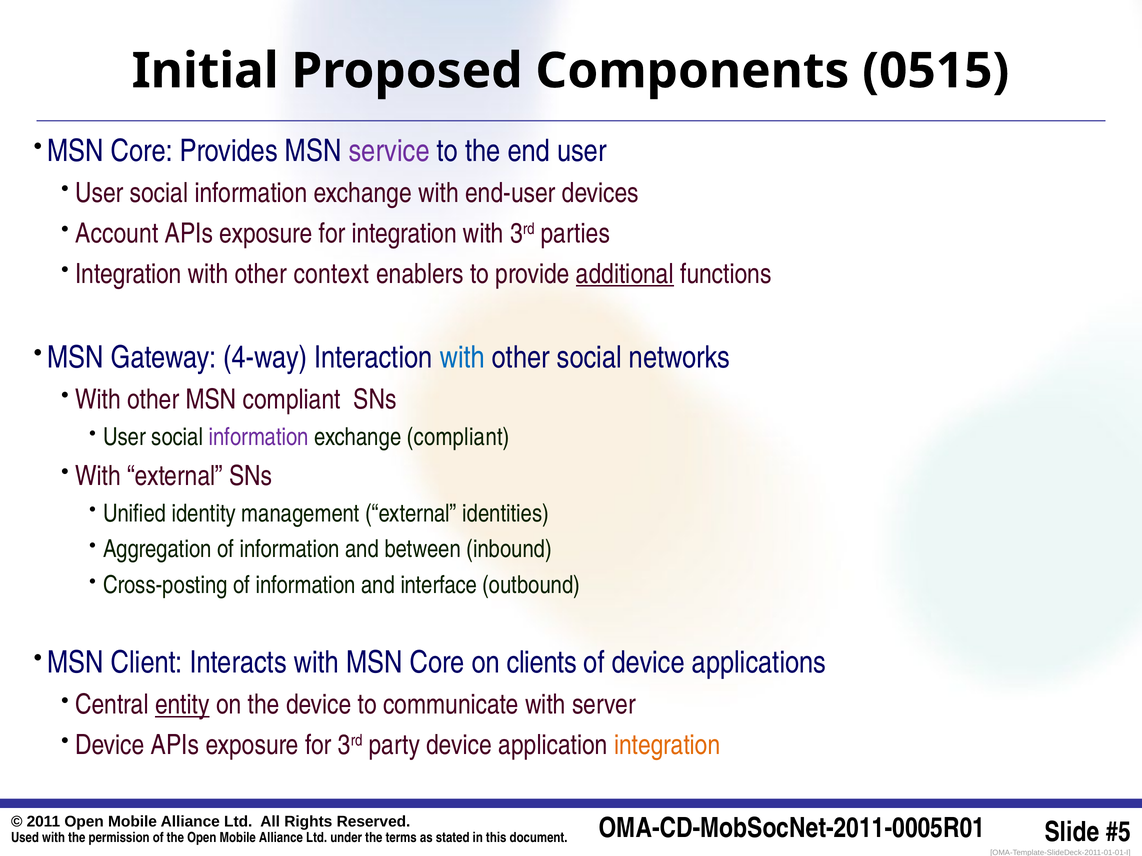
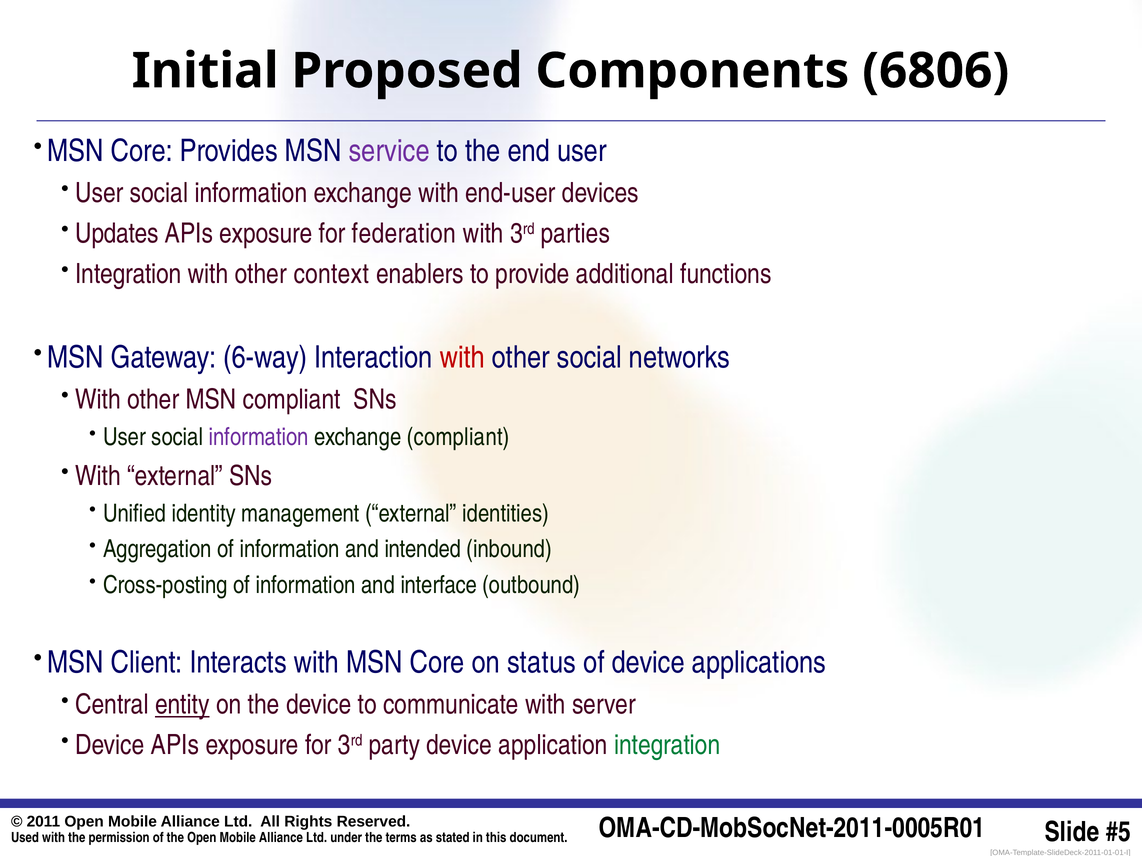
0515: 0515 -> 6806 (936, 71)
Account: Account -> Updates (117, 234)
for integration: integration -> federation (404, 234)
additional underline: present -> none (625, 274)
4-way: 4-way -> 6-way (265, 358)
with colour: blue -> red (462, 358)
between: between -> intended (423, 550)
clients: clients -> status (542, 663)
integration colour: orange -> green (667, 746)
